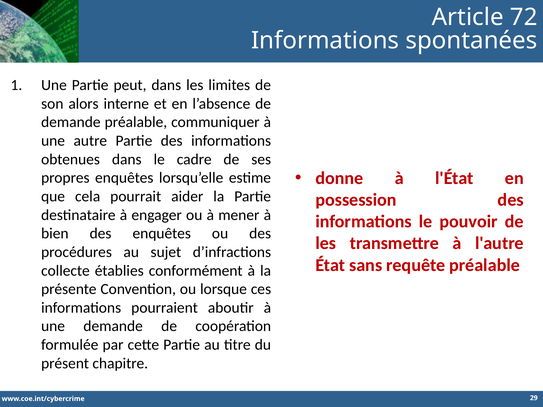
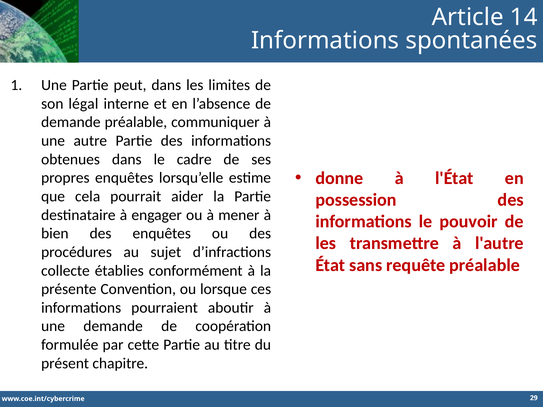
72: 72 -> 14 (524, 17)
alors: alors -> légal (83, 104)
